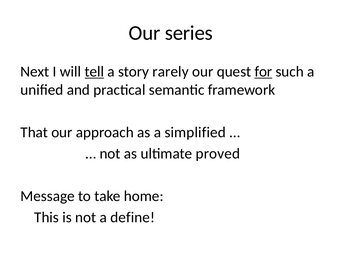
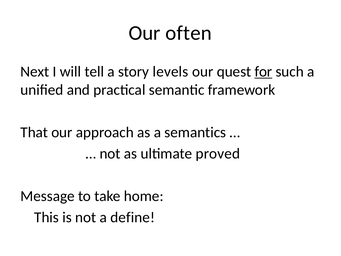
series: series -> often (189, 33)
tell underline: present -> none (94, 72)
rarely: rarely -> levels (171, 72)
simplified: simplified -> semantics (195, 132)
